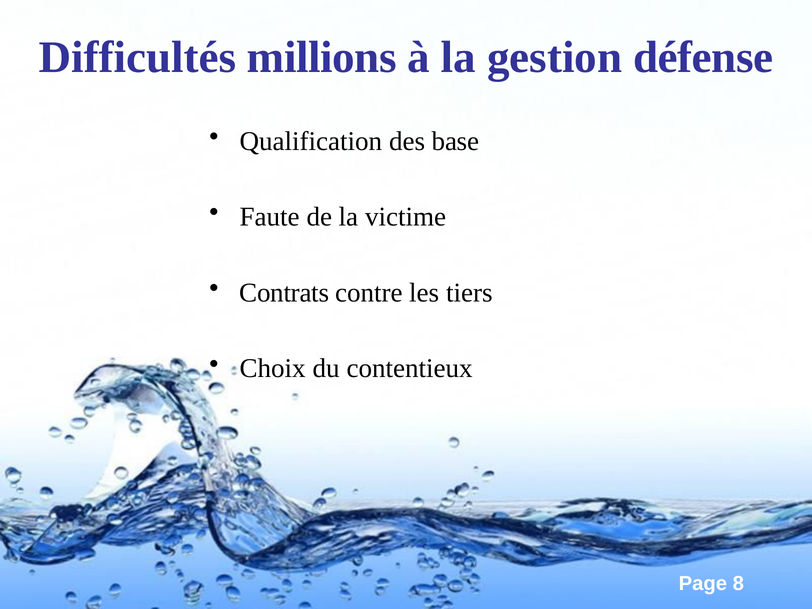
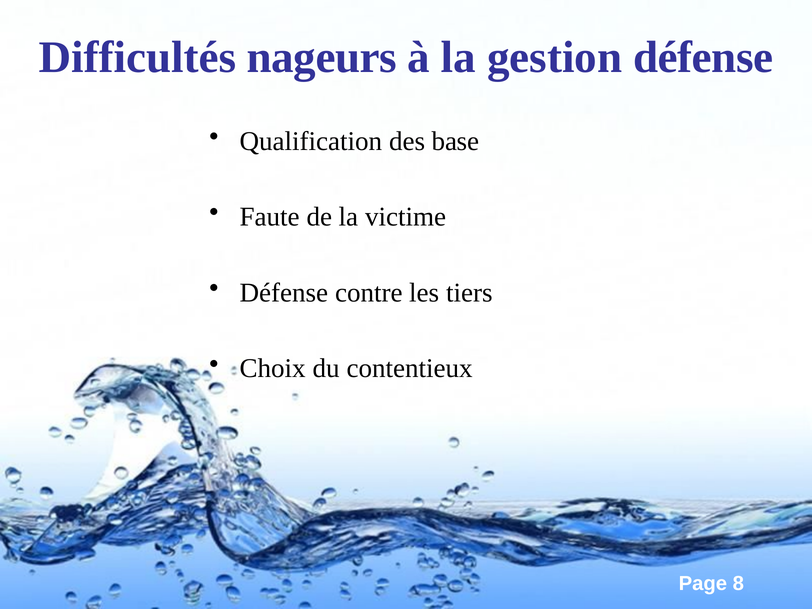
millions: millions -> nageurs (322, 57)
Contrats: Contrats -> Défense (284, 293)
